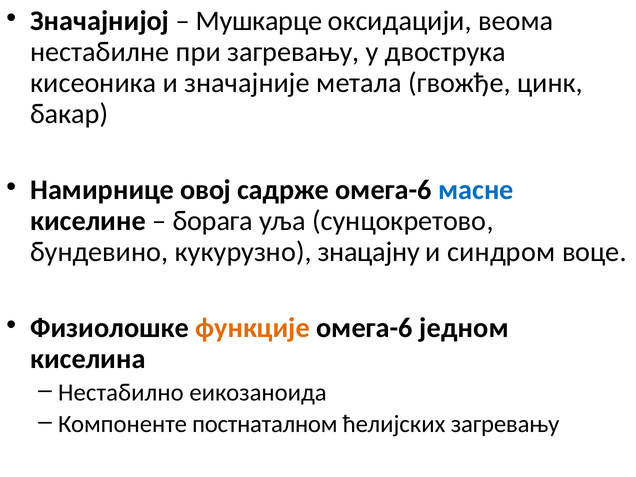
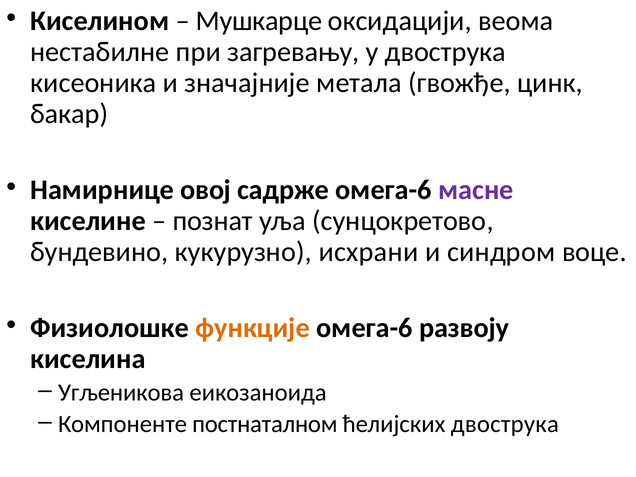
Значајнијој: Значајнијој -> Киселином (100, 21)
масне colour: blue -> purple (476, 190)
борага: борага -> познат (213, 221)
знацајну: знацајну -> исхрани (368, 252)
једном: једном -> развоју (464, 328)
Нестабилно: Нестабилно -> Угљеникова (121, 392)
ћелијских загревању: загревању -> двострука (505, 424)
